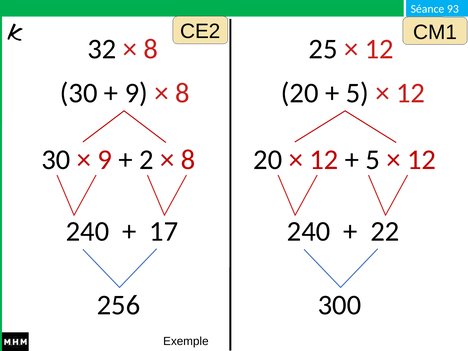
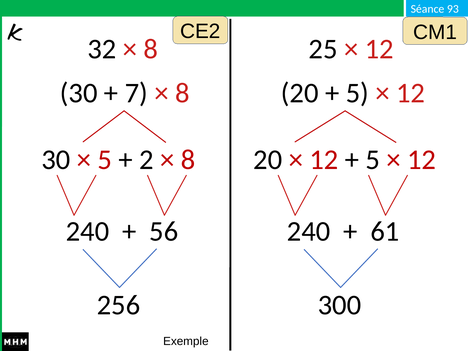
9: 9 -> 7 (136, 93)
9: 9 -> 5 (105, 160)
17: 17 -> 56 (164, 231)
22: 22 -> 61 (385, 231)
